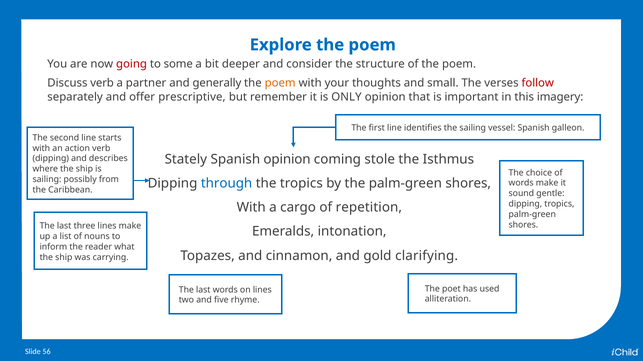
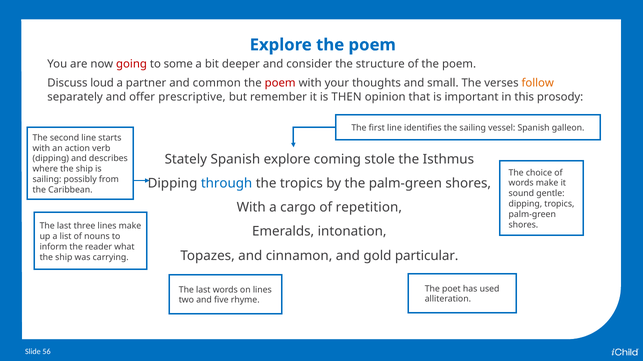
Discuss verb: verb -> loud (102, 83)
generally: generally -> common (217, 83)
poem colour: orange -> red (280, 83)
follow colour: red -> orange (538, 83)
ONLY: ONLY -> THEN (346, 97)
imagery: imagery -> prosody (560, 97)
Spanish opinion: opinion -> explore (287, 160)
clarifying: clarifying -> particular (427, 256)
